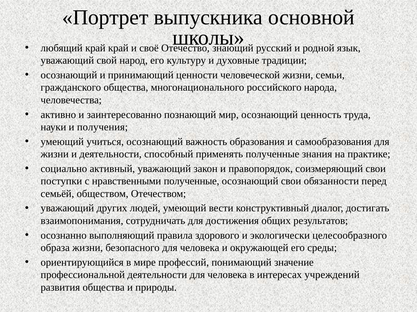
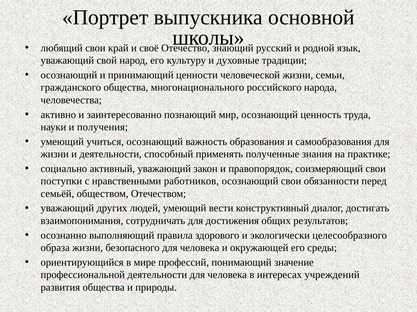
любящий край: край -> свои (95, 48)
нравственными полученные: полученные -> работников (191, 182)
